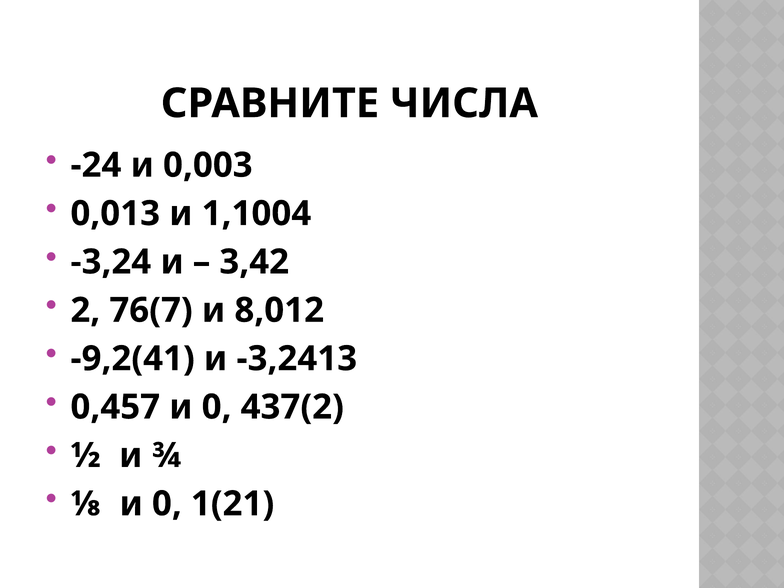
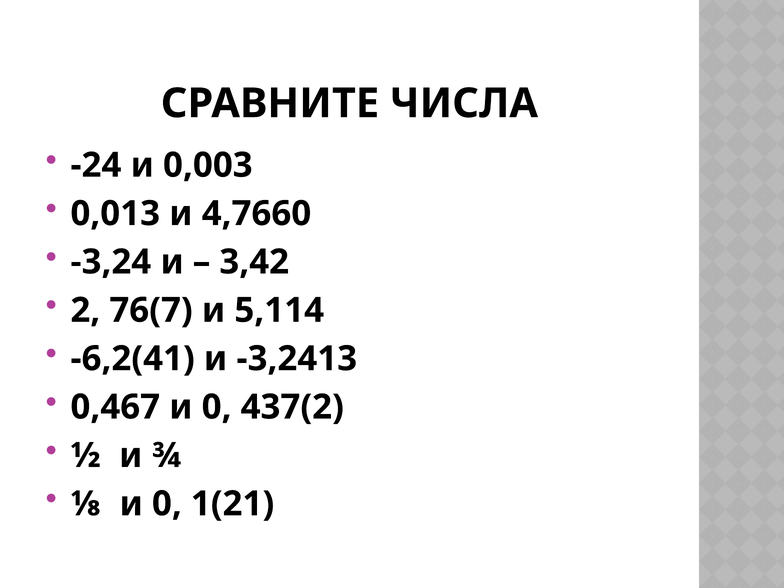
1,1004: 1,1004 -> 4,7660 (256, 214)
8,012: 8,012 -> 5,114 (279, 310)
-9,2(41: -9,2(41 -> -6,2(41 (133, 359)
0,457: 0,457 -> 0,467 (115, 407)
